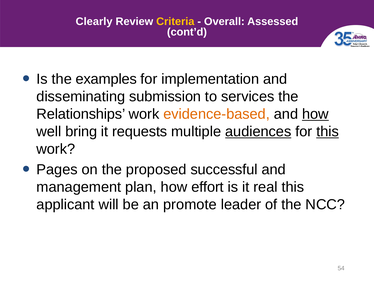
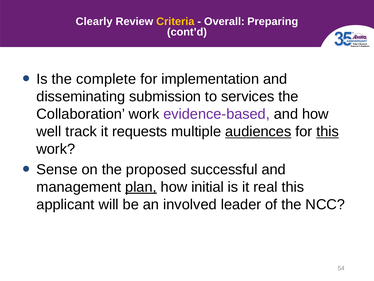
Assessed: Assessed -> Preparing (273, 21)
examples: examples -> complete (106, 79)
Relationships: Relationships -> Collaboration (81, 114)
evidence-based colour: orange -> purple (217, 114)
how underline: present -> none (315, 114)
bring: bring -> track (81, 131)
Pages: Pages -> Sense (57, 169)
plan underline: none -> present (141, 187)
effort: effort -> initial (208, 187)
promote: promote -> involved (190, 204)
